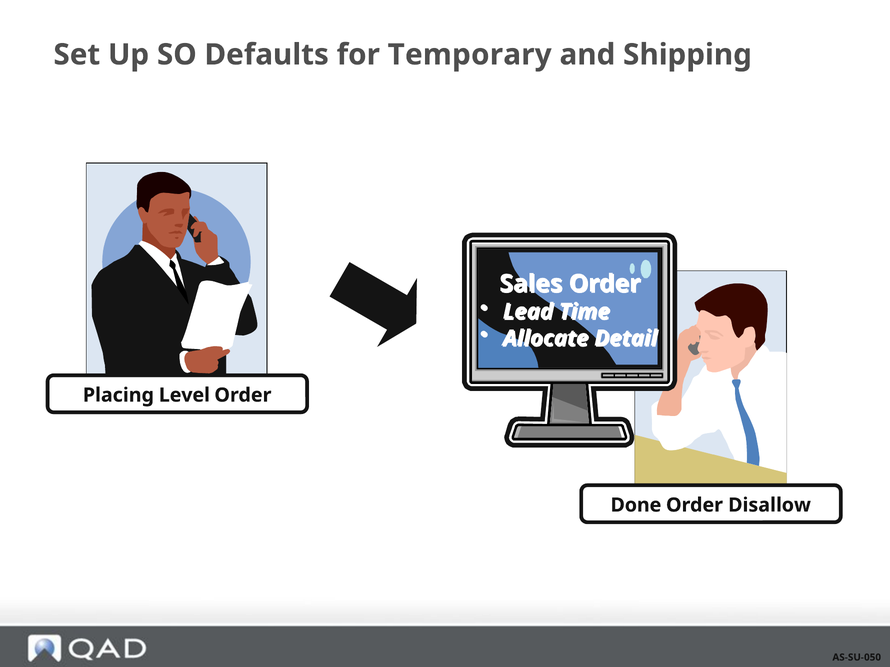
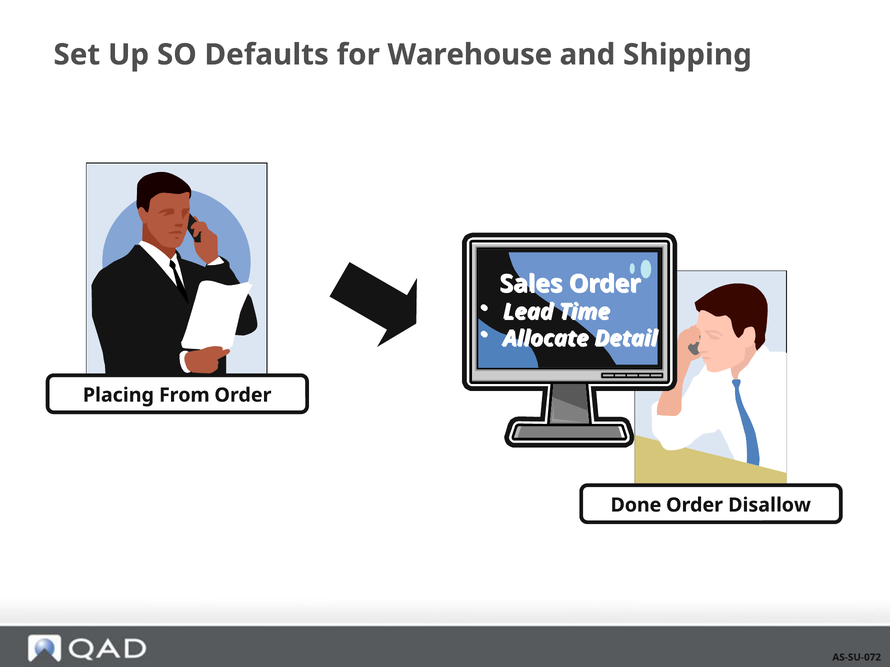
Temporary: Temporary -> Warehouse (470, 55)
Level: Level -> From (184, 395)
AS-SU-050: AS-SU-050 -> AS-SU-072 (857, 658)
